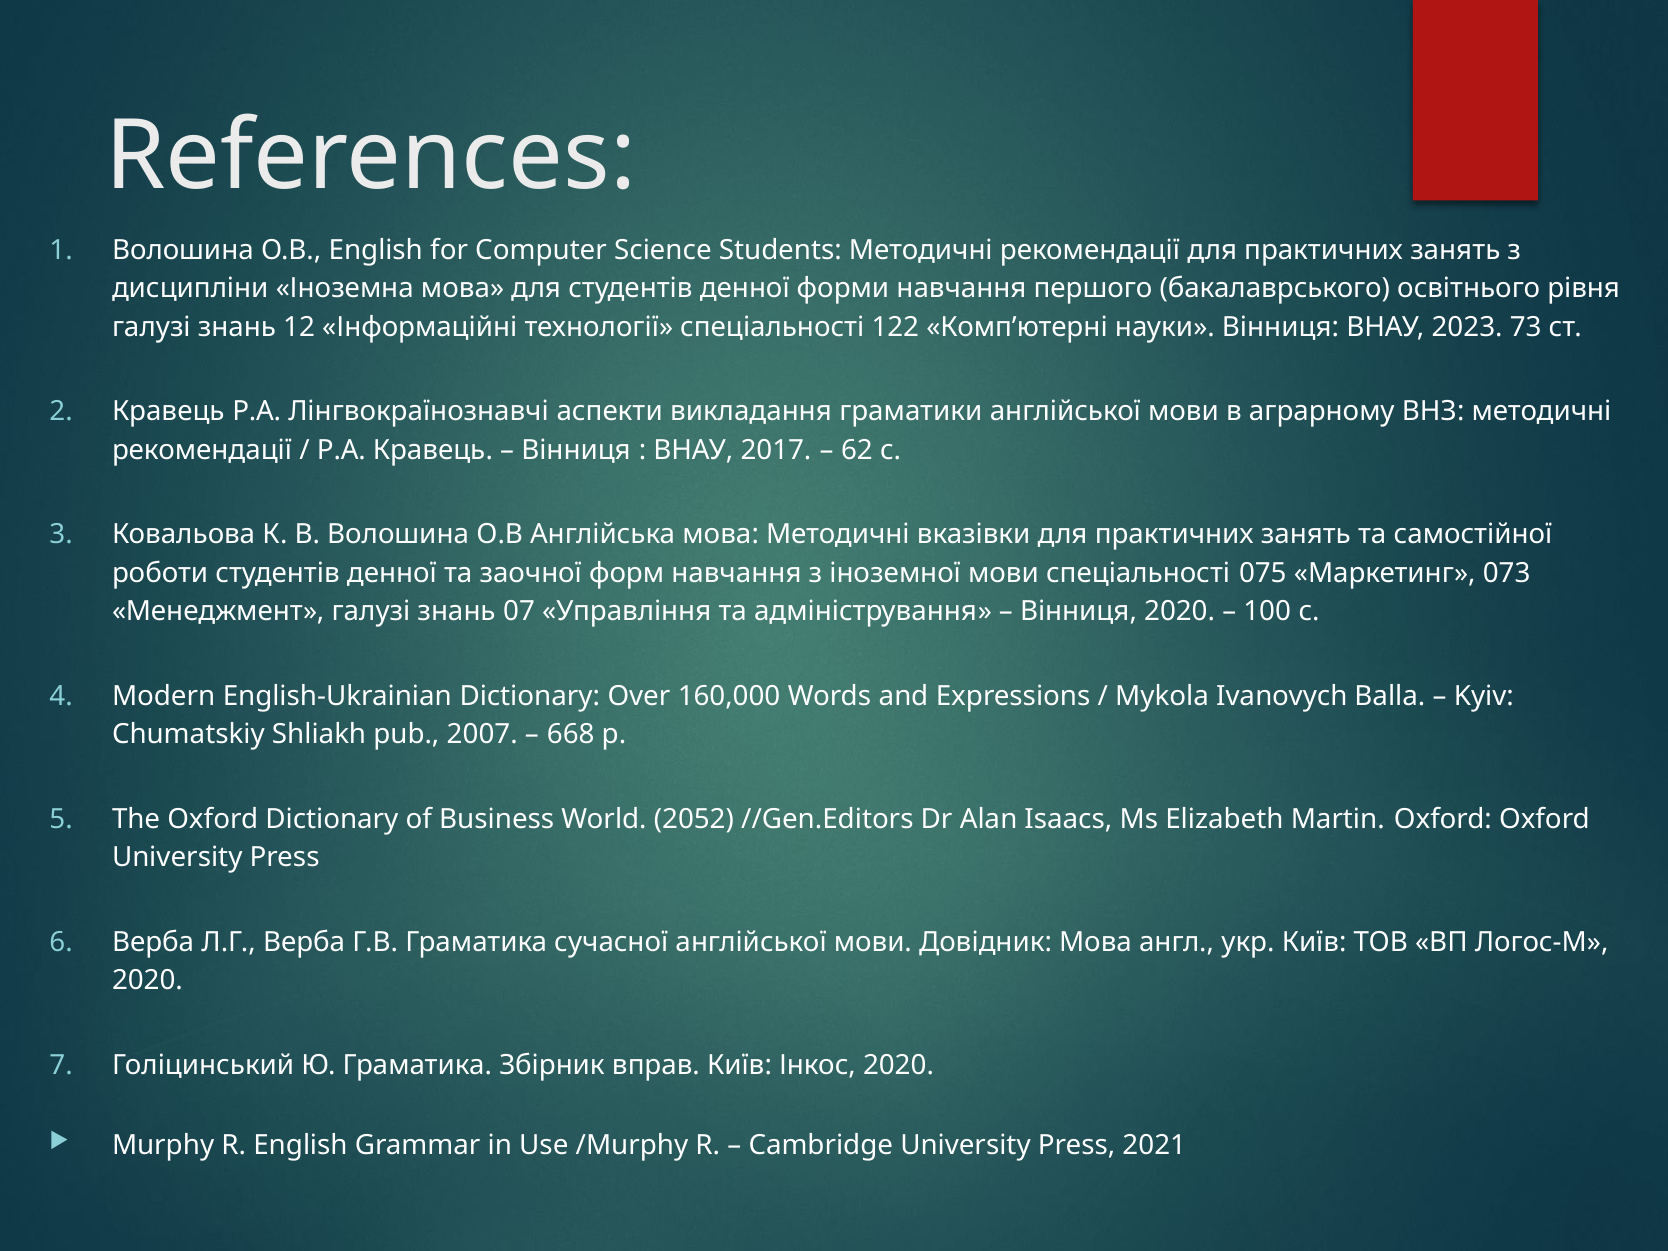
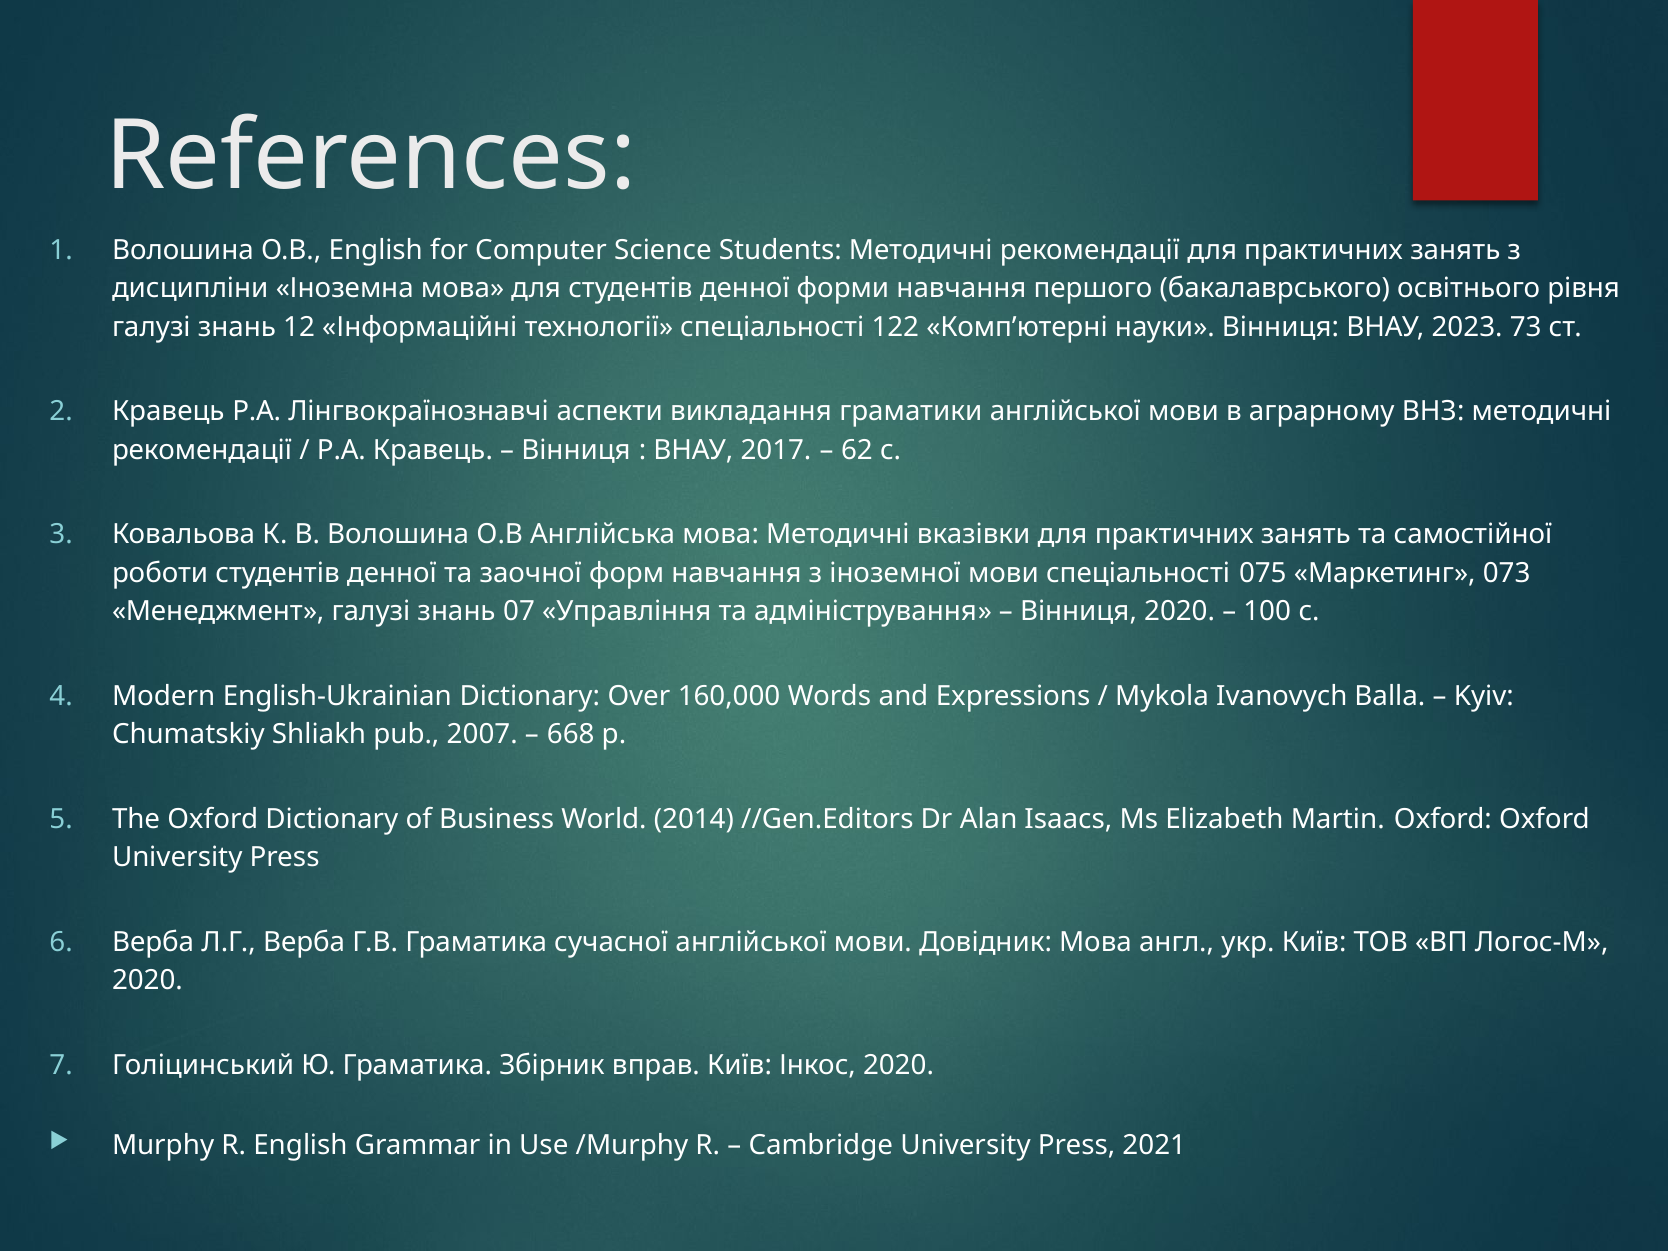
2052: 2052 -> 2014 (694, 819)
